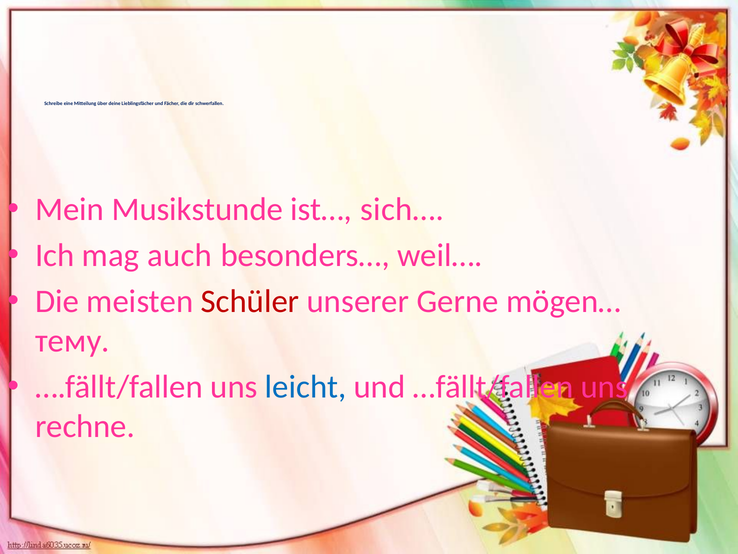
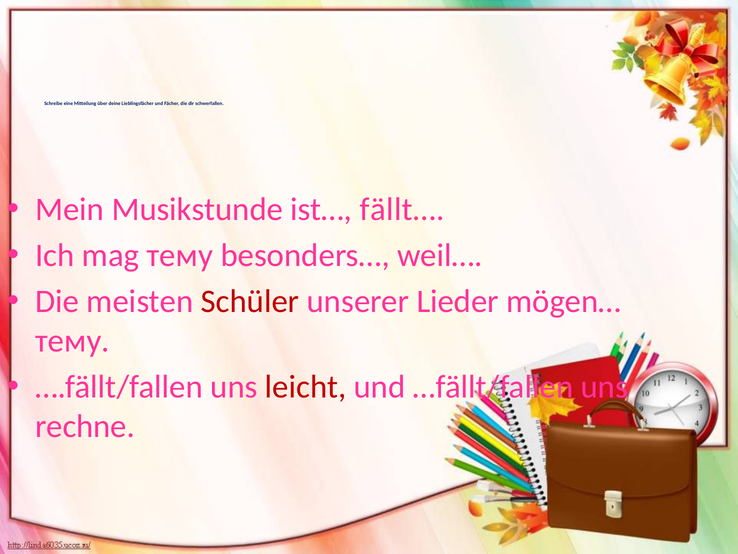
sich…: sich… -> fällt… (402, 209)
mag auch: auch -> тему (180, 255)
Gerne: Gerne -> Lieder (458, 301)
leicht colour: blue -> red (306, 387)
